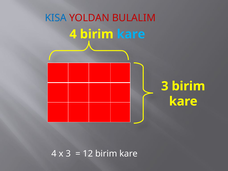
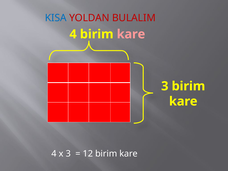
kare colour: light blue -> pink (131, 34)
